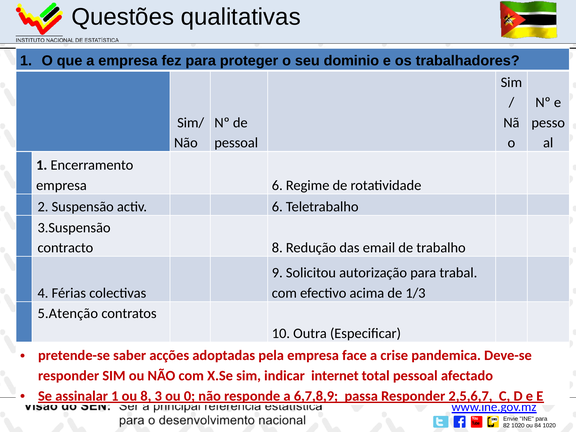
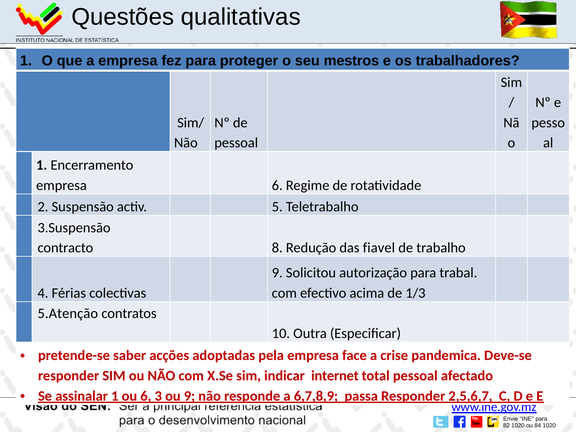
dominio: dominio -> mestros (351, 61)
activ 6: 6 -> 5 (277, 207)
email: email -> fiavel (379, 248)
ou 8: 8 -> 6 (146, 396)
ou 0: 0 -> 9 (189, 396)
